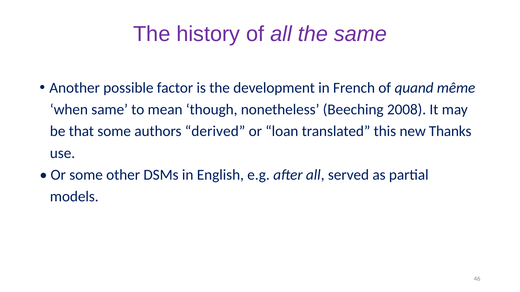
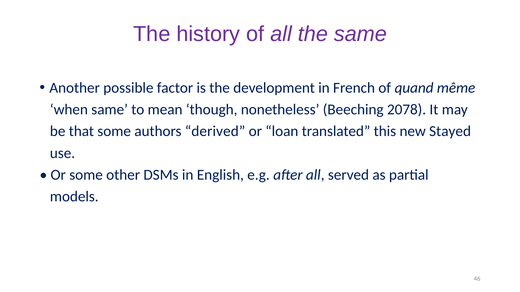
2008: 2008 -> 2078 (407, 110)
Thanks: Thanks -> Stayed (450, 132)
